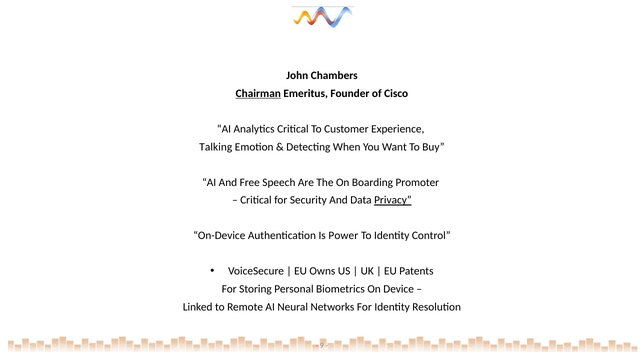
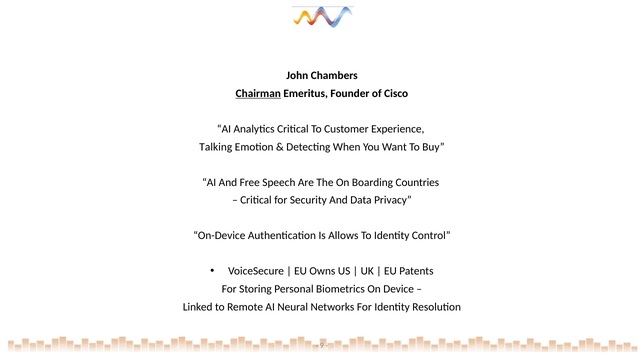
Promoter: Promoter -> Countries (417, 182)
Privacy underline: present -> none (393, 200)
Power: Power -> Allows (343, 236)
